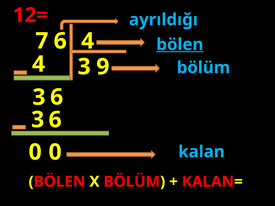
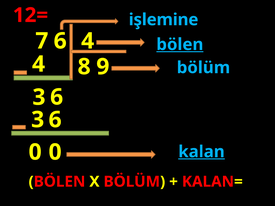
ayrıldığı: ayrıldığı -> işlemine (164, 20)
3: 3 -> 8 (84, 67)
kalan underline: none -> present (201, 152)
